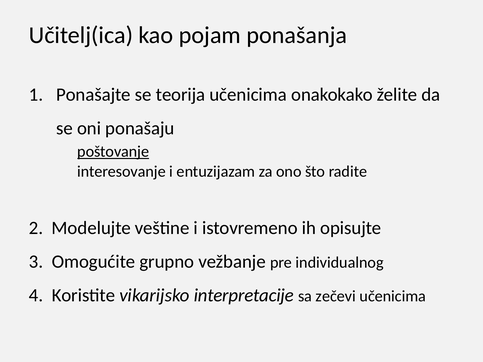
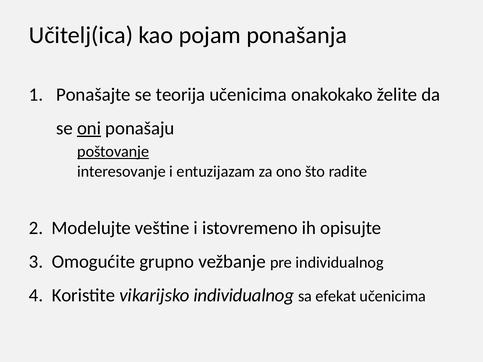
oni underline: none -> present (89, 128)
vikarijsko interpretacije: interpretacije -> individualnog (244, 296)
zečevi: zečevi -> efekat (336, 296)
